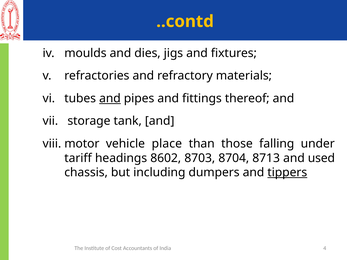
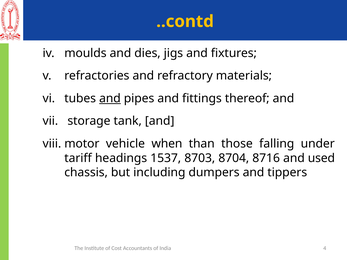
place: place -> when (167, 144)
8602: 8602 -> 1537 (166, 158)
8713: 8713 -> 8716 (266, 158)
tippers underline: present -> none (287, 173)
